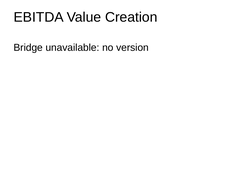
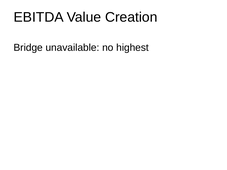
version: version -> highest (132, 48)
